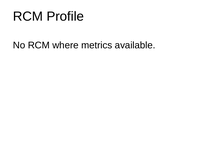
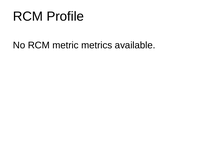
where: where -> metric (65, 45)
